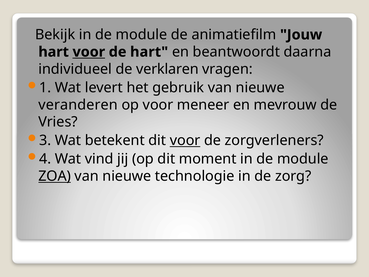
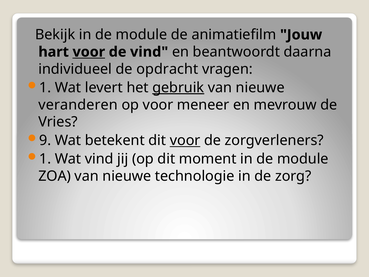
de hart: hart -> vind (149, 52)
verklaren: verklaren -> opdracht (167, 69)
gebruik underline: none -> present (178, 88)
3: 3 -> 9 (45, 140)
4: 4 -> 1 (45, 159)
ZOA underline: present -> none (55, 176)
